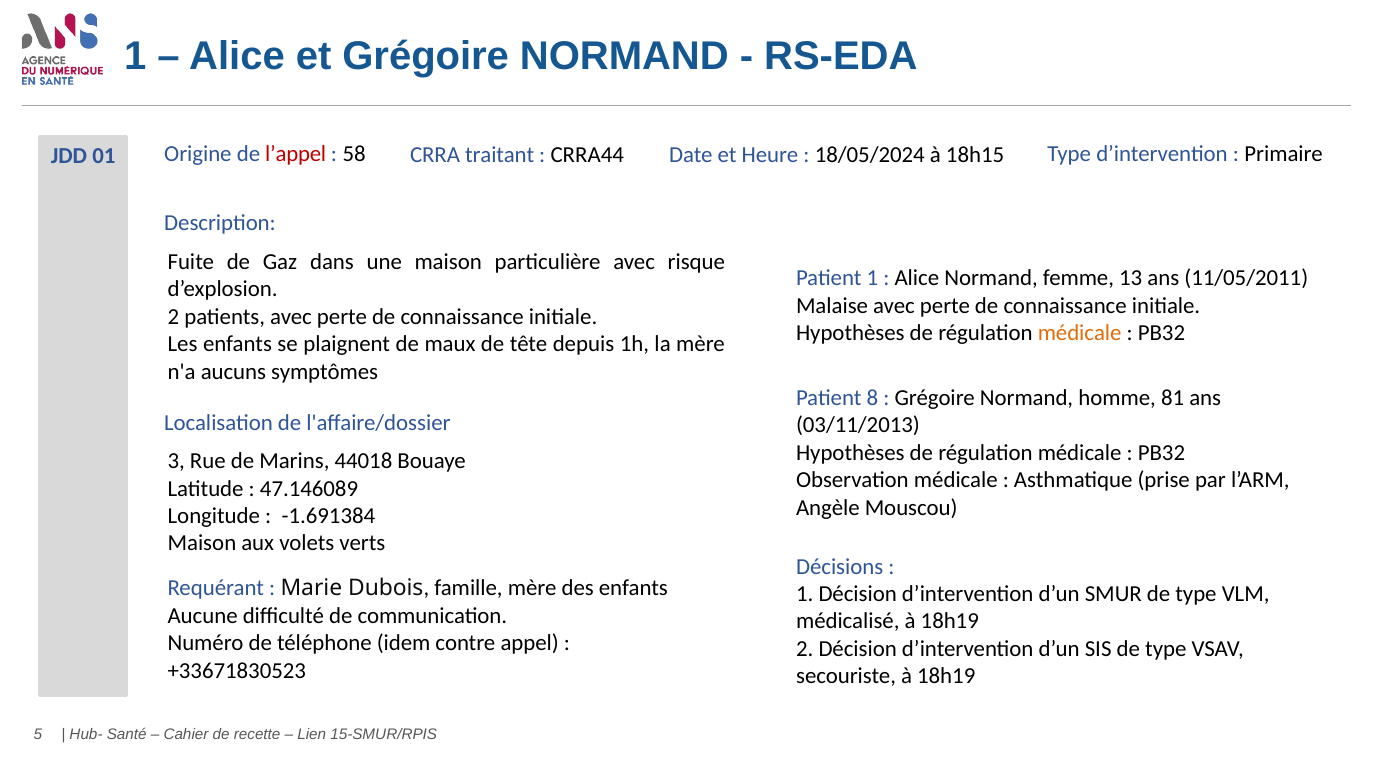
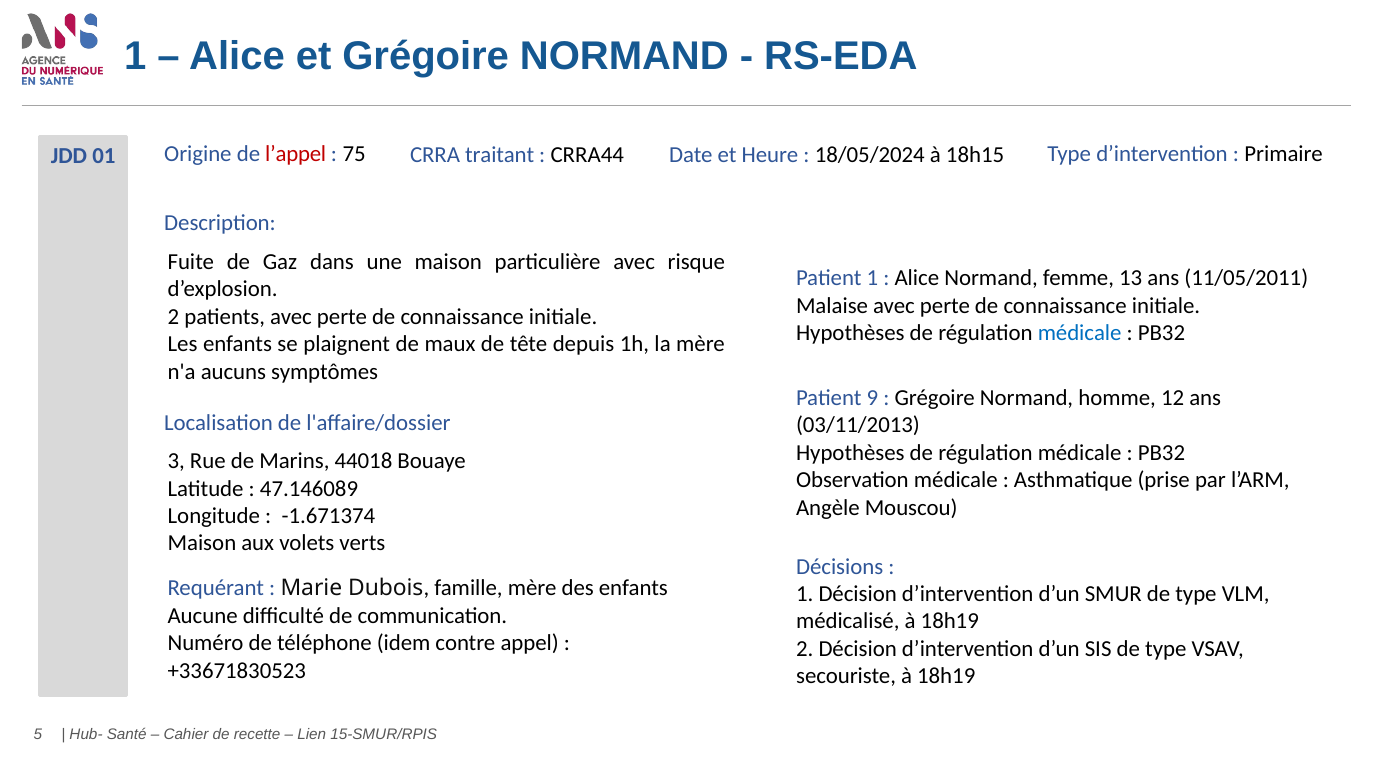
58: 58 -> 75 (354, 154)
médicale colour: orange -> blue (1080, 333)
8: 8 -> 9 (872, 398)
81: 81 -> 12 (1173, 398)
-1.691384: -1.691384 -> -1.671374 (328, 516)
